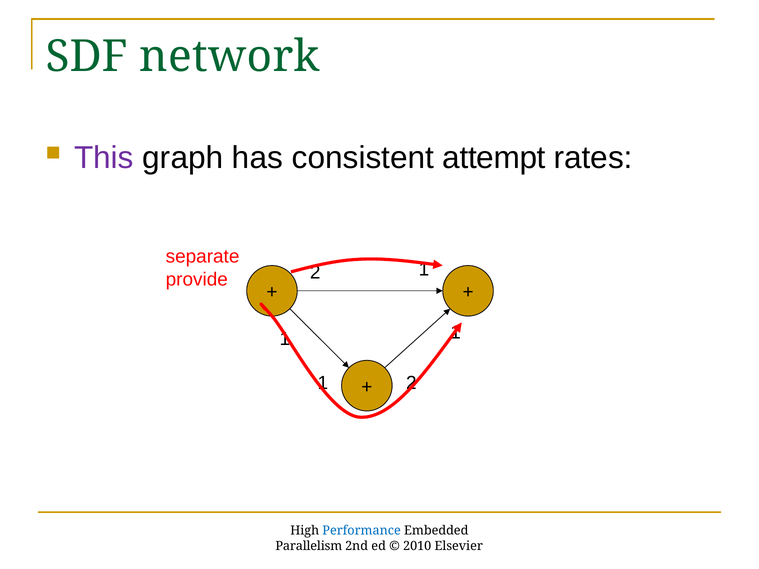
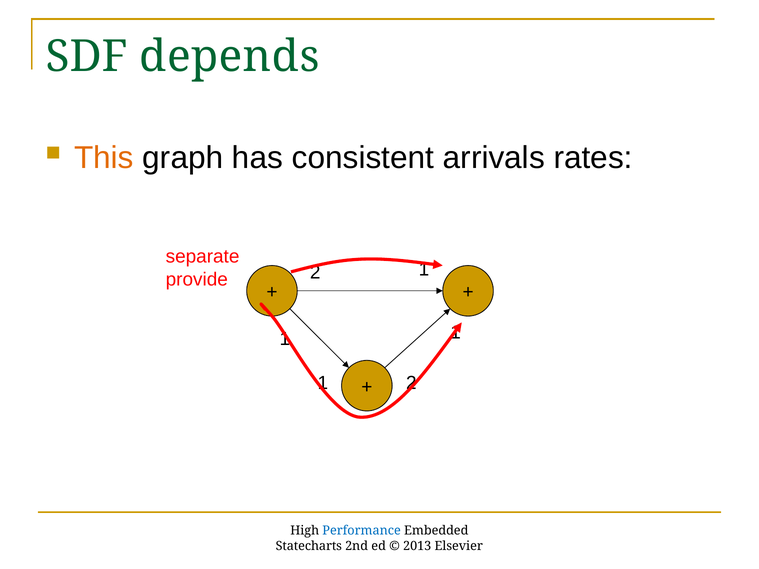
network: network -> depends (229, 57)
This colour: purple -> orange (104, 158)
attempt: attempt -> arrivals (494, 158)
Parallelism: Parallelism -> Statecharts (309, 546)
2010: 2010 -> 2013 (417, 546)
